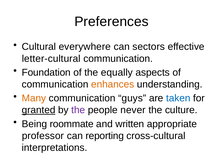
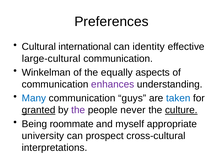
everywhere: everywhere -> international (85, 47)
sectors: sectors -> identity (149, 47)
letter-cultural: letter-cultural -> large-cultural (51, 59)
Foundation: Foundation -> Winkelman (46, 73)
enhances colour: orange -> purple (113, 84)
Many colour: orange -> blue (34, 98)
culture underline: none -> present (181, 110)
written: written -> myself (130, 124)
professor: professor -> university (43, 136)
reporting: reporting -> prospect (105, 136)
